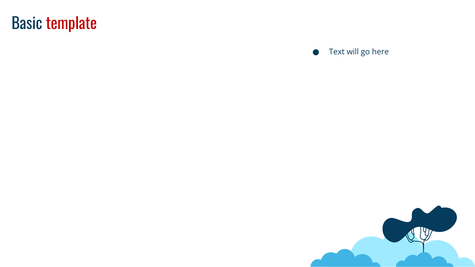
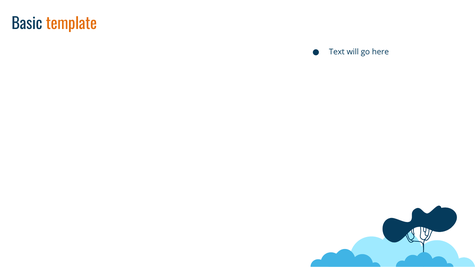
template colour: red -> orange (71, 24)
